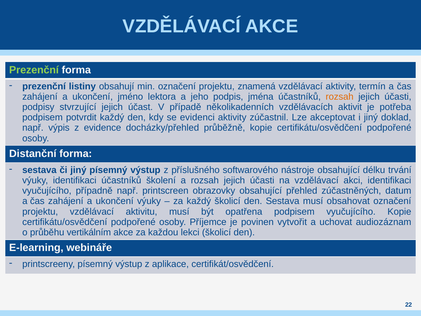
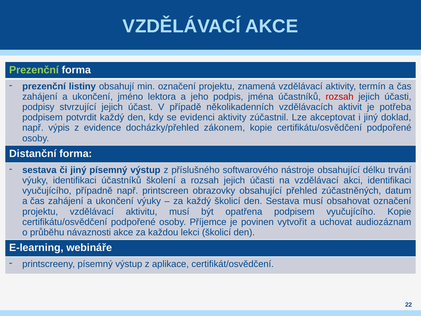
rozsah colour: orange -> red (340, 97)
průběžně: průběžně -> zákonem (224, 128)
vertikálním: vertikálním -> návaznosti (89, 232)
